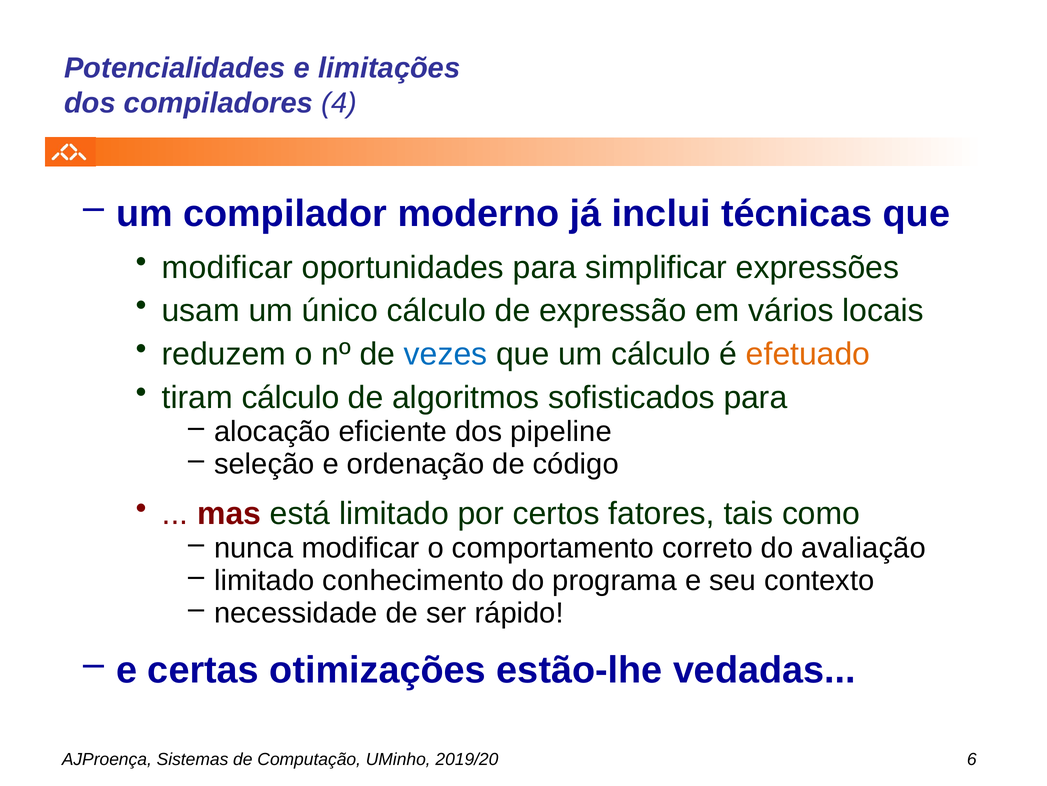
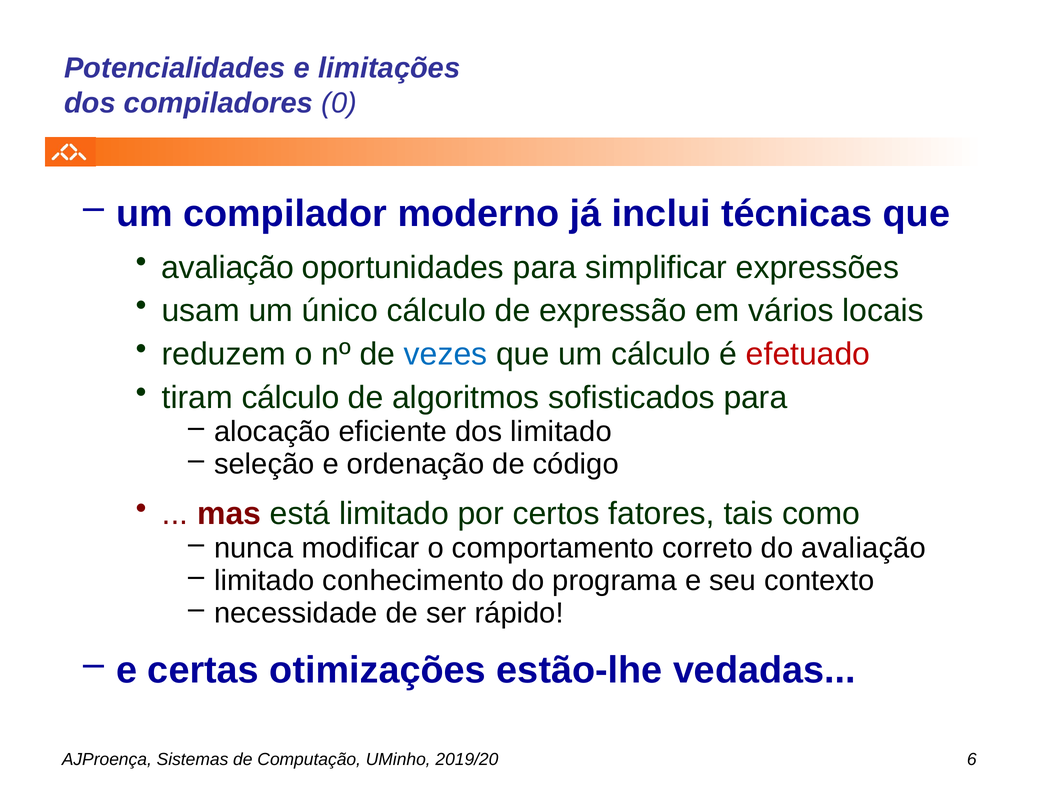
4: 4 -> 0 (339, 103)
modificar: modificar -> avaliação (228, 267)
efetuado colour: orange -> red (808, 354)
dos pipeline: pipeline -> limitado (561, 431)
